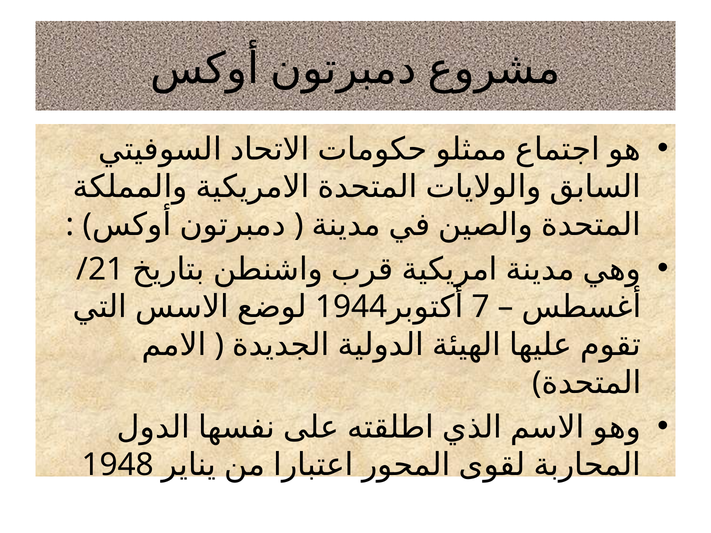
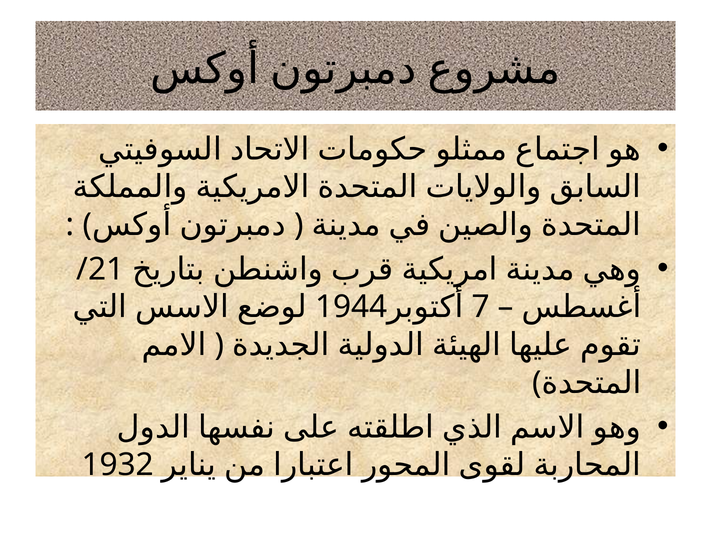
1948: 1948 -> 1932 (118, 465)
